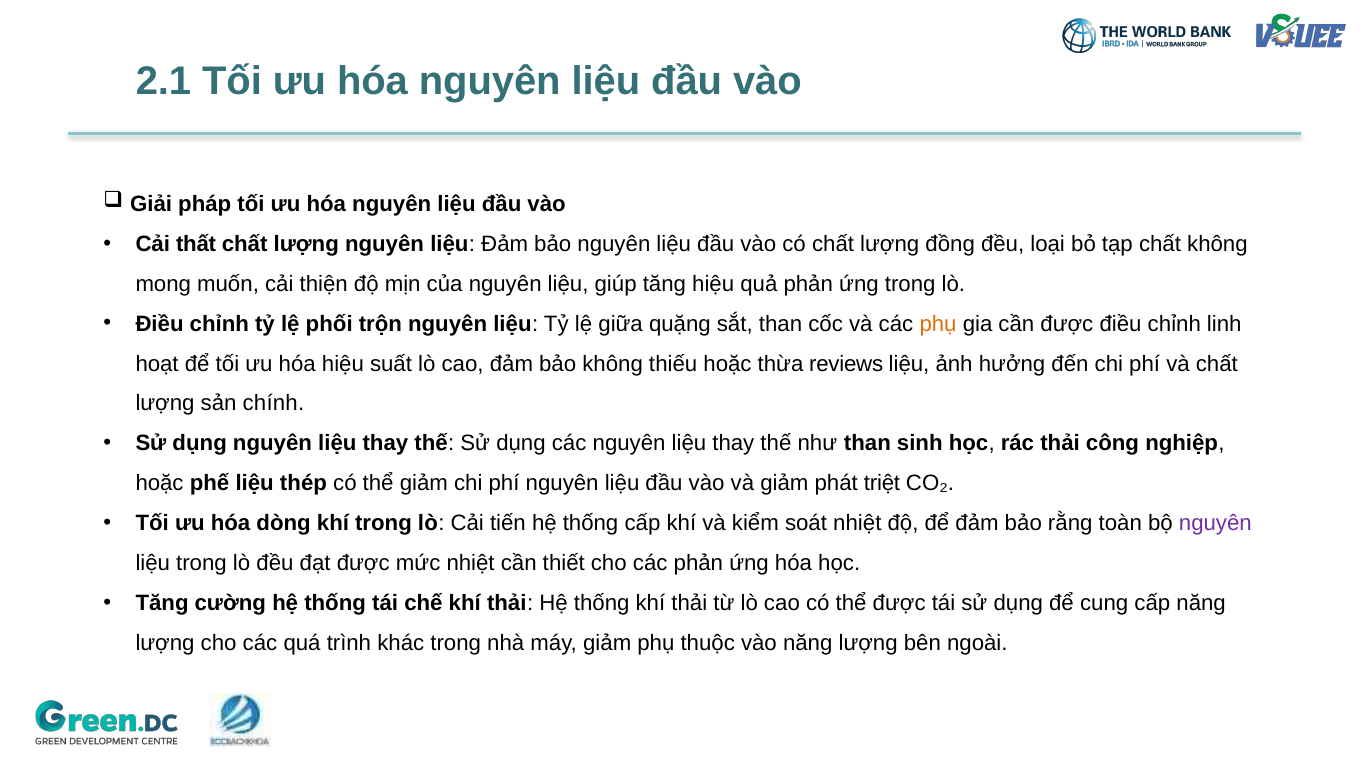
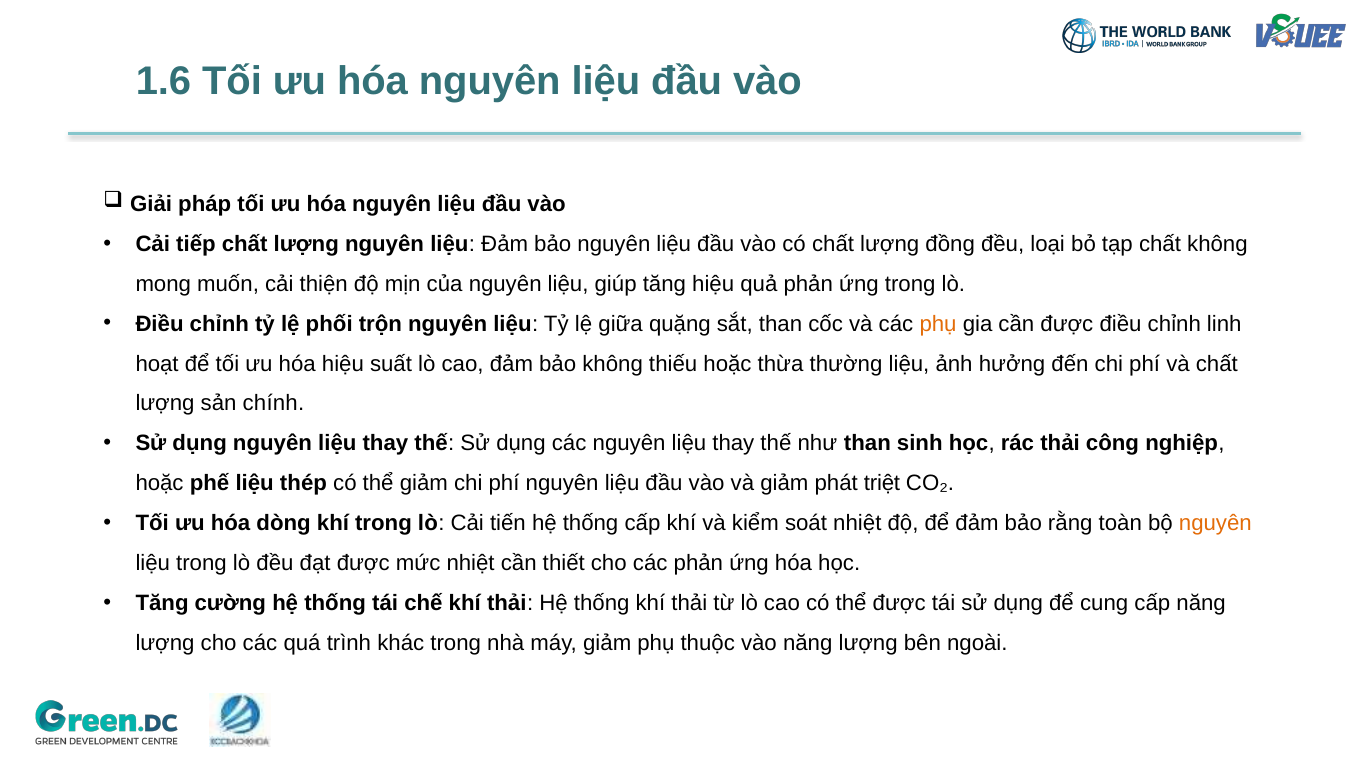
2.1: 2.1 -> 1.6 (163, 81)
thất: thất -> tiếp (196, 244)
reviews: reviews -> thường (846, 364)
nguyên colour: purple -> orange (1215, 523)
